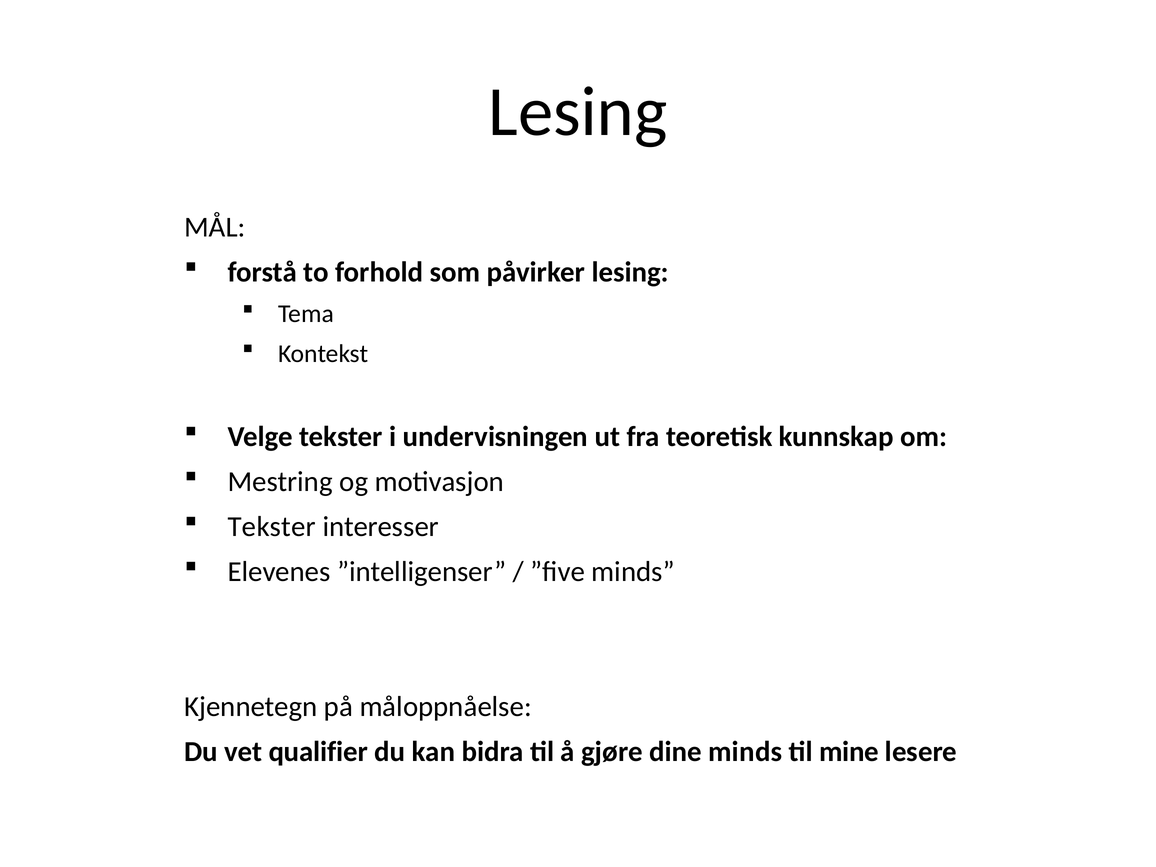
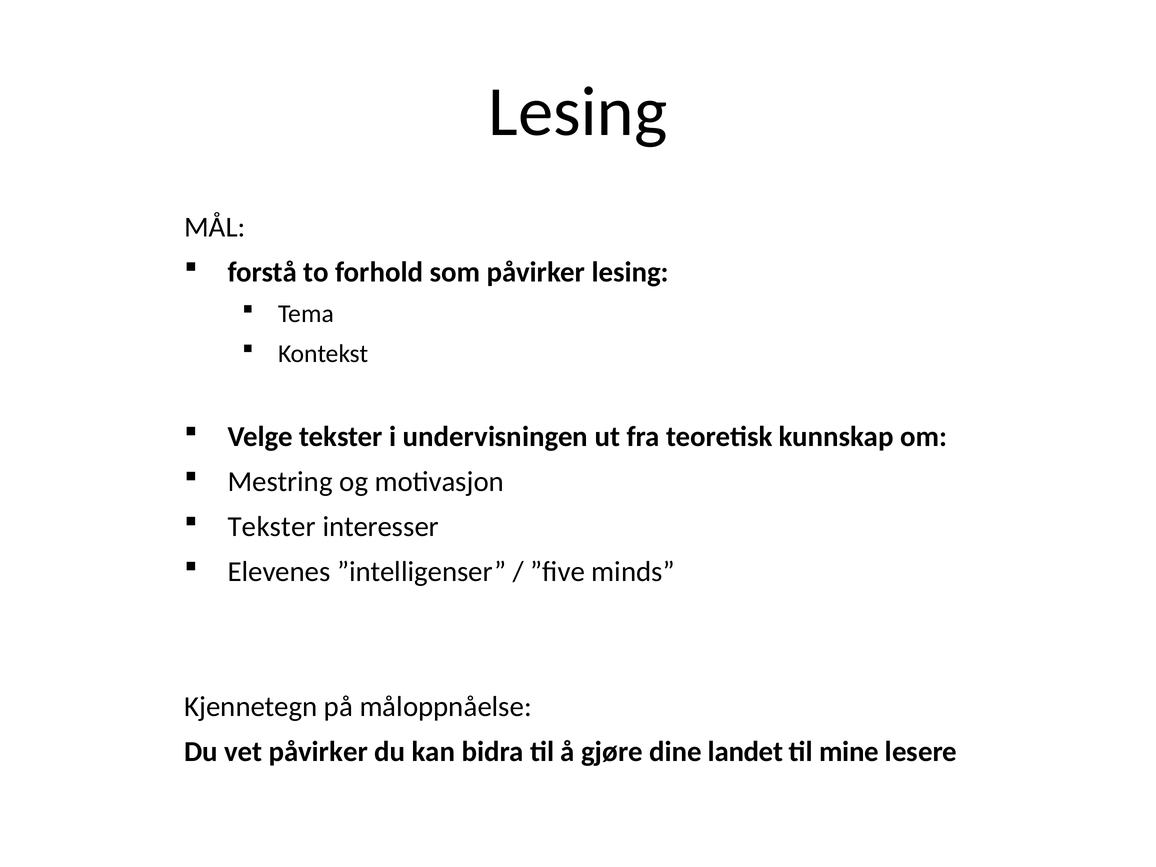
vet qualifier: qualifier -> påvirker (318, 752)
dine minds: minds -> landet (746, 752)
